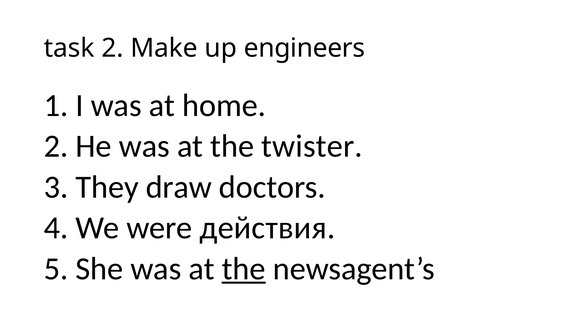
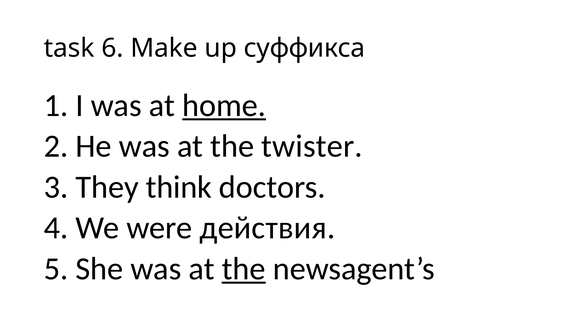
task 2: 2 -> 6 (112, 48)
engineers: engineers -> суффикса (305, 48)
home underline: none -> present (224, 105)
draw: draw -> think (179, 187)
